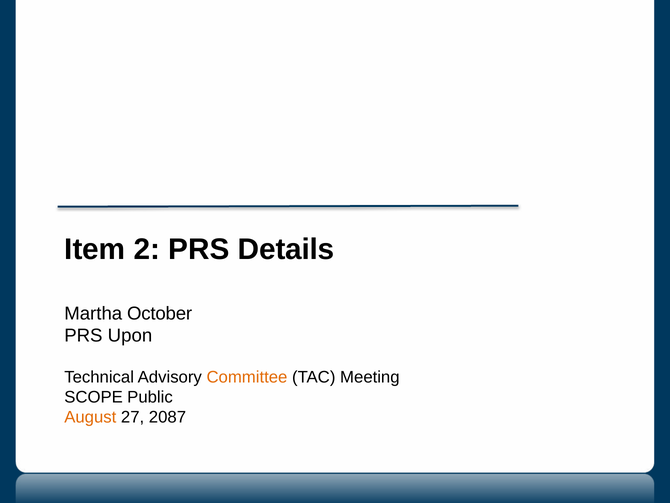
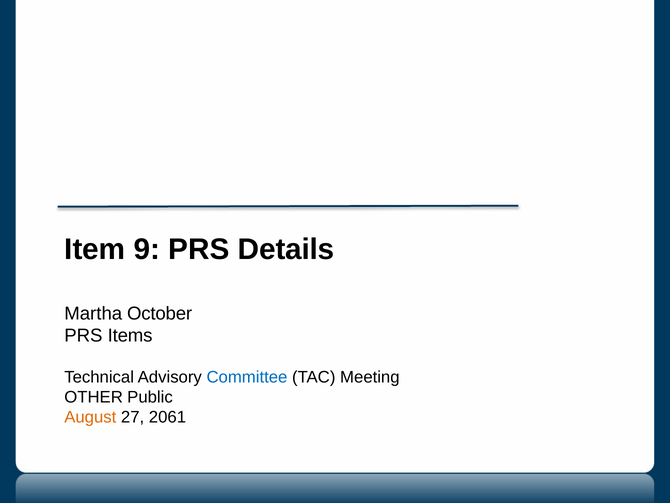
2: 2 -> 9 (147, 249)
Upon: Upon -> Items (130, 335)
Committee colour: orange -> blue (247, 377)
SCOPE: SCOPE -> OTHER (94, 397)
2087: 2087 -> 2061 (167, 417)
